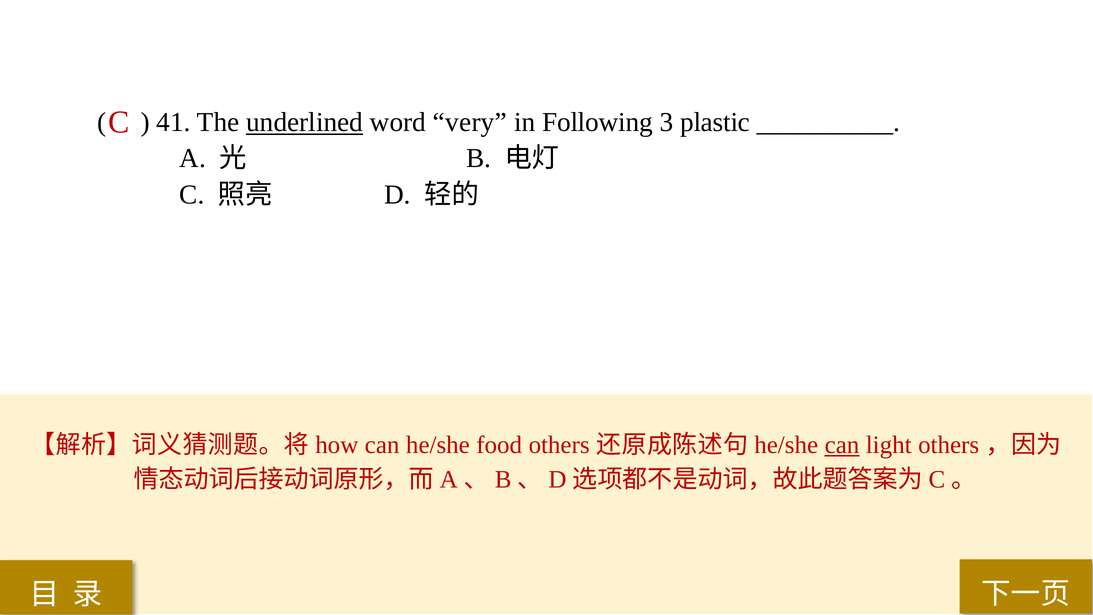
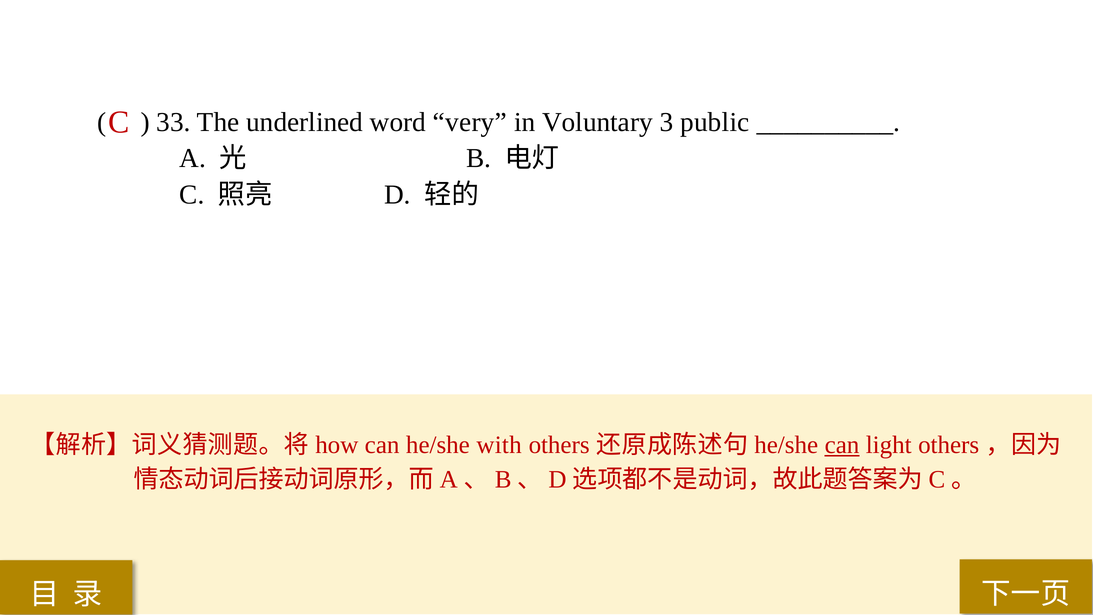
41: 41 -> 33 (174, 122)
underlined underline: present -> none (305, 122)
Following: Following -> Voluntary (597, 122)
plastic: plastic -> public (715, 122)
food: food -> with (499, 445)
